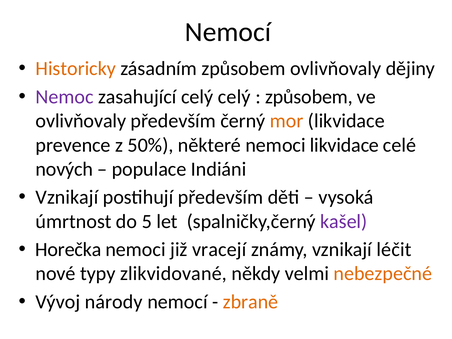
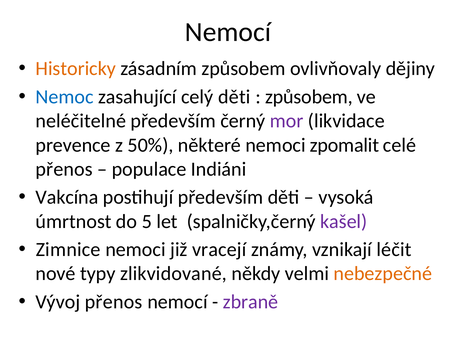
Nemoc colour: purple -> blue (65, 97)
celý celý: celý -> děti (234, 97)
ovlivňovaly: ovlivňovaly -> neléčitelné (81, 121)
mor colour: orange -> purple (287, 121)
nemoci likvidace: likvidace -> zpomalit (344, 145)
nových: nových -> přenos (64, 169)
Vznikají: Vznikají -> Vakcína (67, 197)
Horečka: Horečka -> Zimnice (68, 250)
Vývoj národy: národy -> přenos (114, 302)
zbraně colour: orange -> purple (251, 302)
